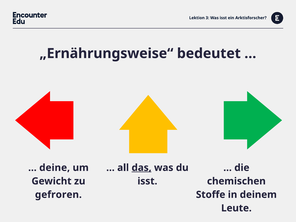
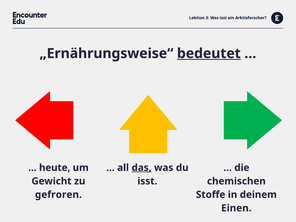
bedeutet underline: none -> present (209, 53)
deine: deine -> heute (55, 168)
Leute: Leute -> Einen (236, 208)
